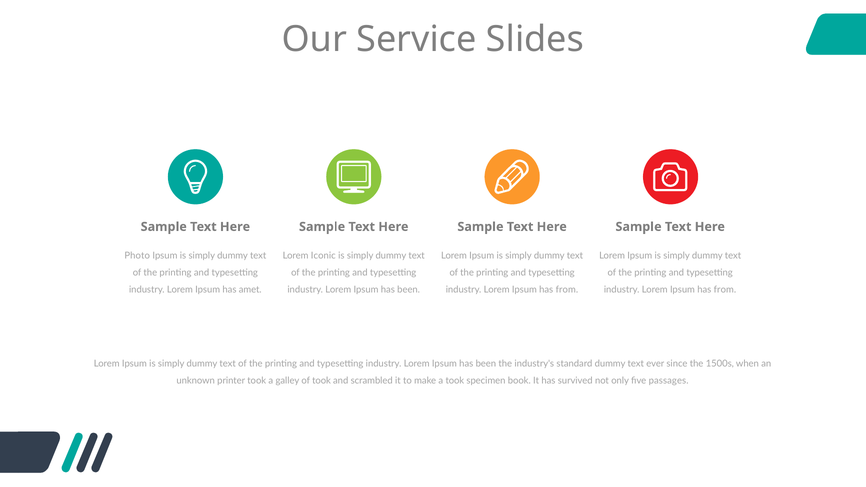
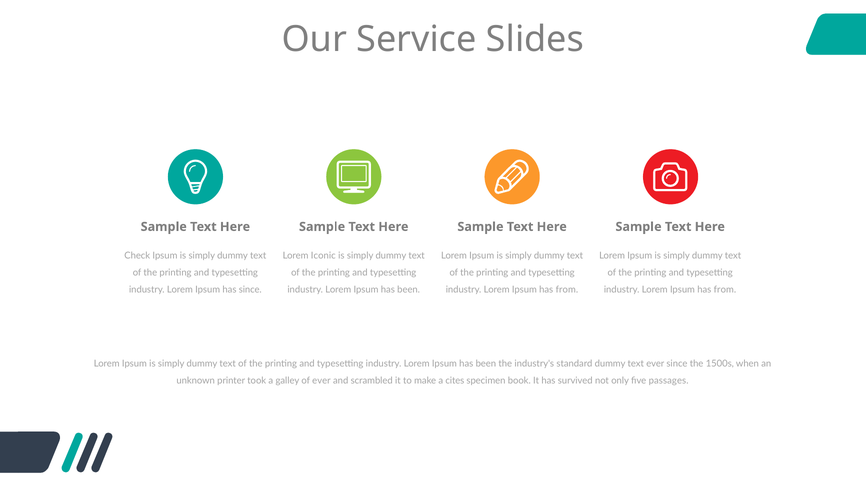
Photo: Photo -> Check (137, 256)
has amet: amet -> since (250, 290)
of took: took -> ever (321, 381)
a took: took -> cites (455, 381)
